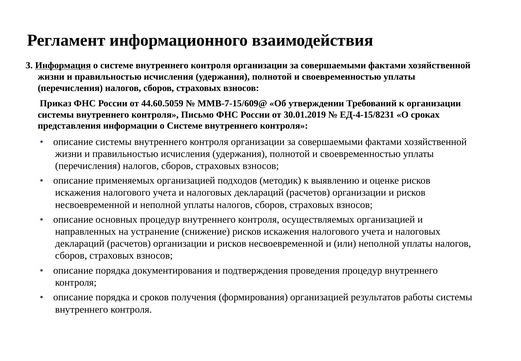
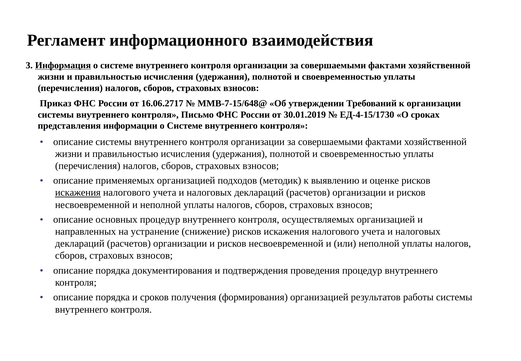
44.60.5059: 44.60.5059 -> 16.06.2717 (162, 103)
ММВ-7-15/609@: ММВ-7-15/609@ -> ММВ-7-15/648@ (232, 103)
ЕД-4-15/8231: ЕД-4-15/8231 -> ЕД-4-15/1730 (367, 115)
искажения underline: none -> present (78, 193)
